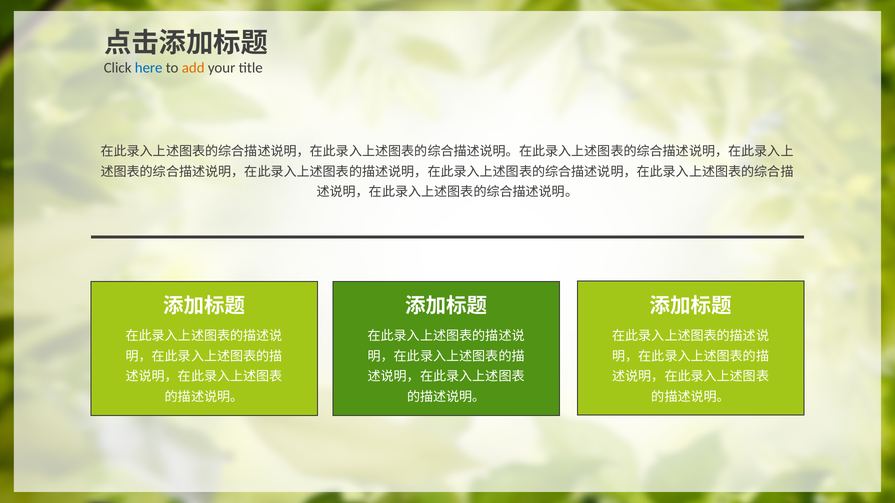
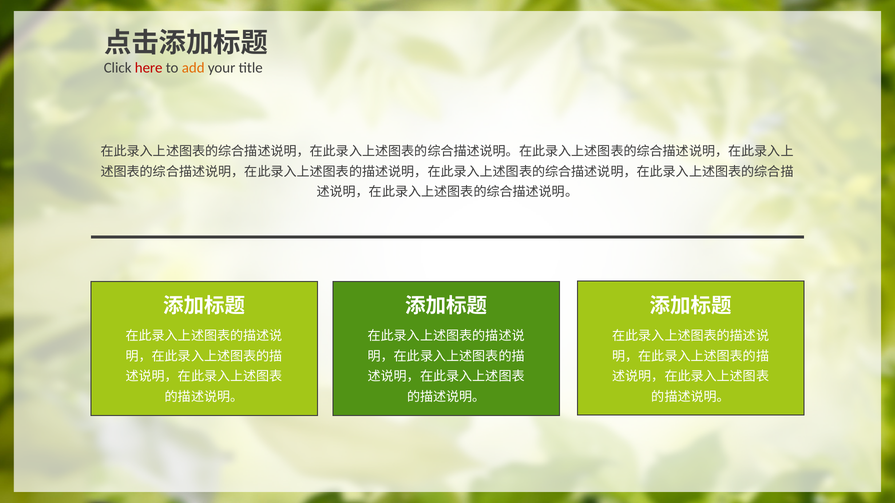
here colour: blue -> red (149, 68)
